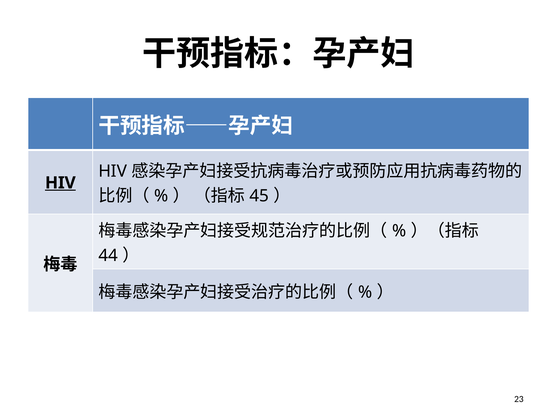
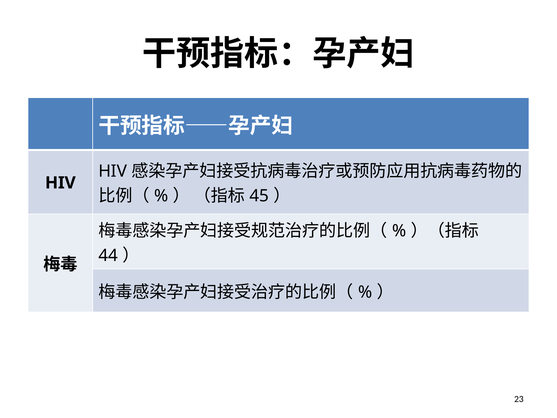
HIV underline: present -> none (60, 183)
